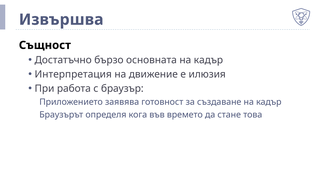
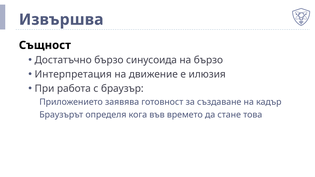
основната: основната -> синусоида (151, 60)
кадър: кадър -> бързо (208, 60)
